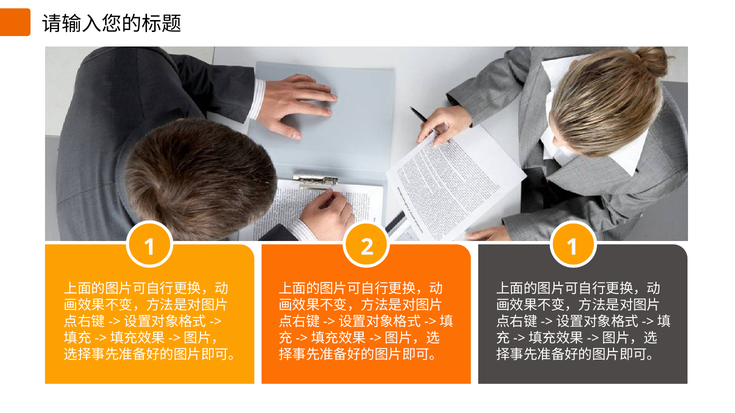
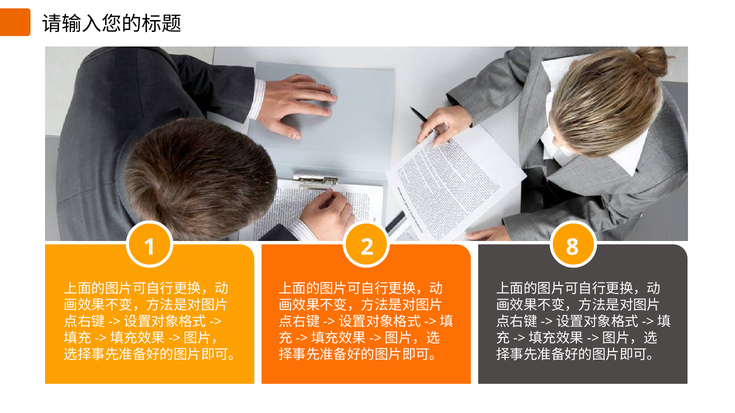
2 1: 1 -> 8 (572, 247)
